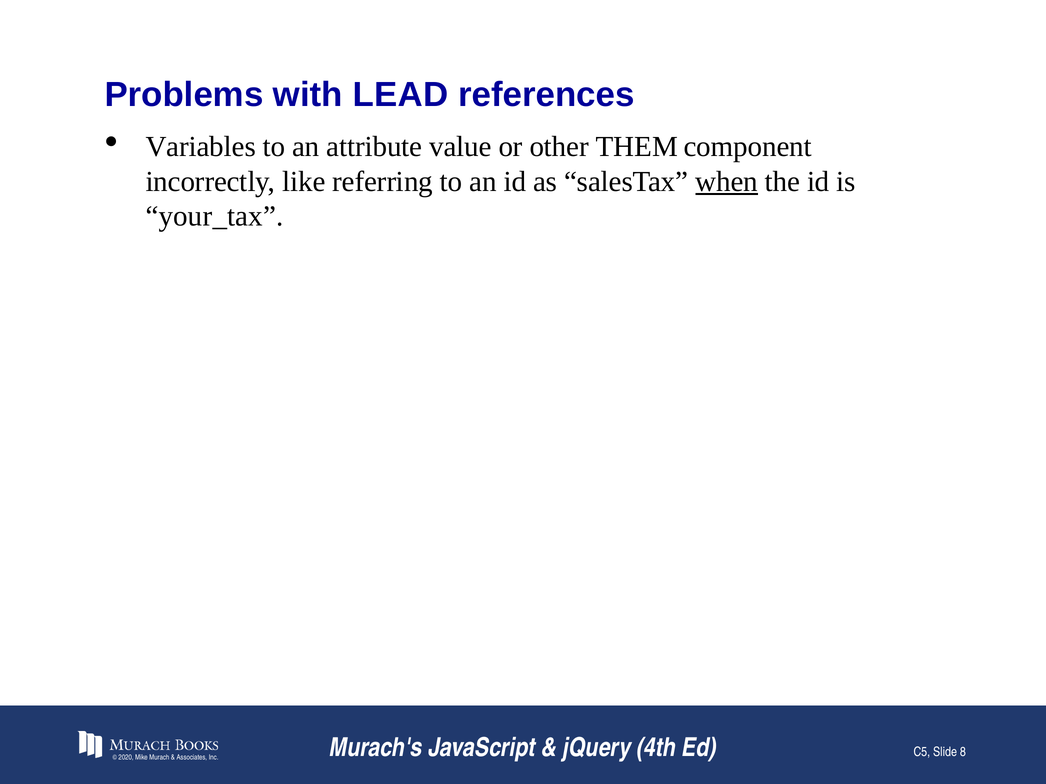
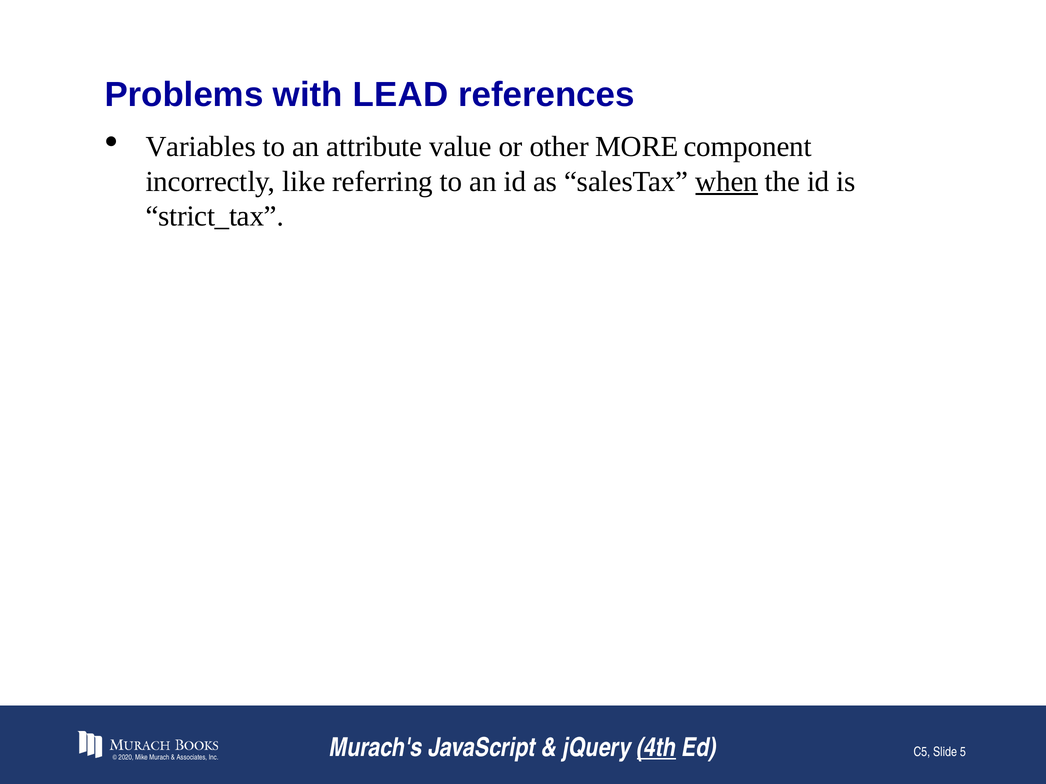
THEM: THEM -> MORE (637, 147)
your_tax: your_tax -> strict_tax (215, 216)
4th underline: none -> present (656, 748)
8: 8 -> 5 (963, 753)
